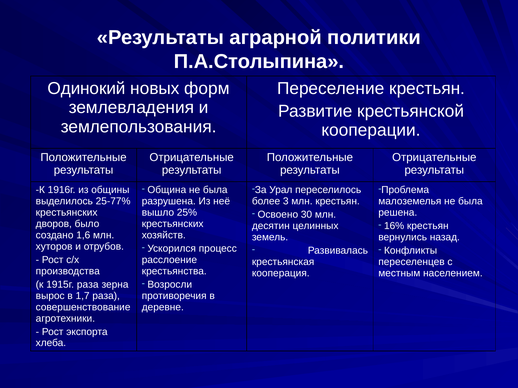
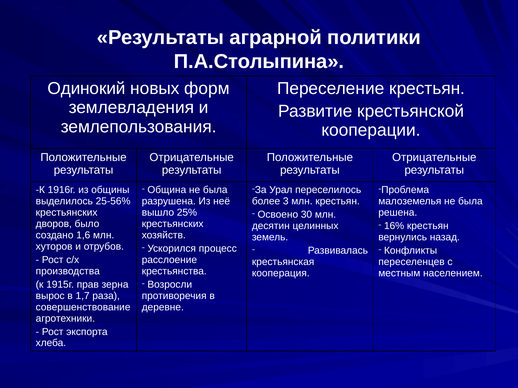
25-77%: 25-77% -> 25-56% (113, 202)
1915г раза: раза -> прав (88, 285)
